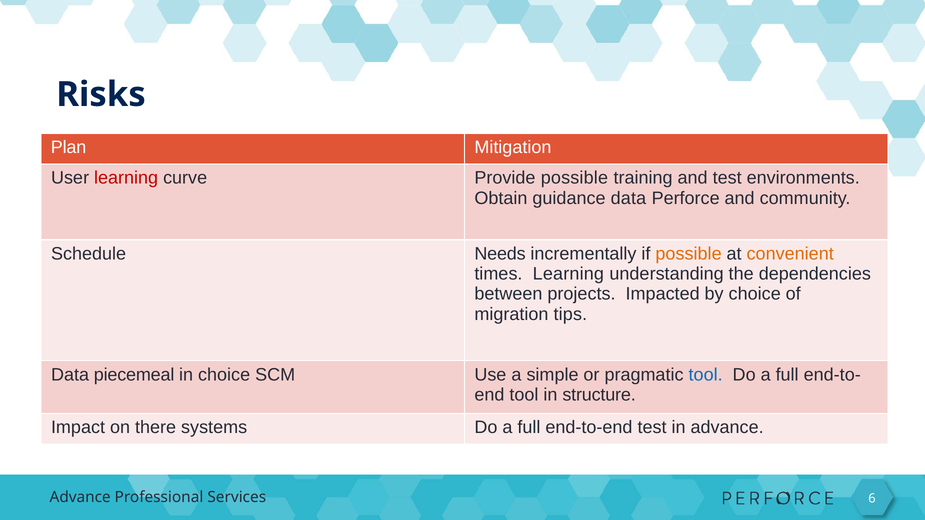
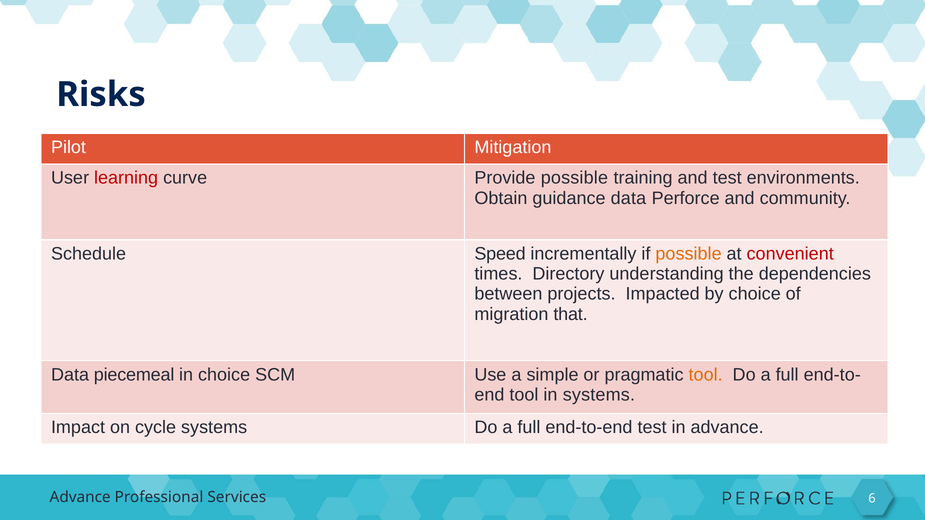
Plan: Plan -> Pilot (69, 147)
Needs: Needs -> Speed (500, 254)
convenient colour: orange -> red (790, 254)
times Learning: Learning -> Directory (568, 274)
tips: tips -> that (571, 314)
tool colour: blue -> orange (706, 375)
in structure: structure -> systems (599, 395)
there: there -> cycle (156, 428)
